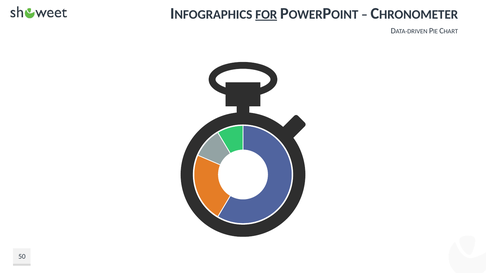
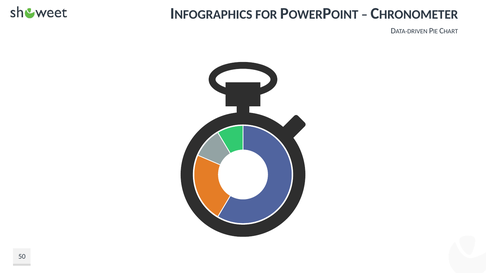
FOR underline: present -> none (266, 15)
